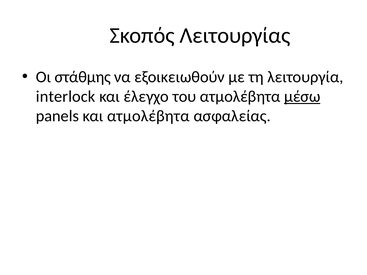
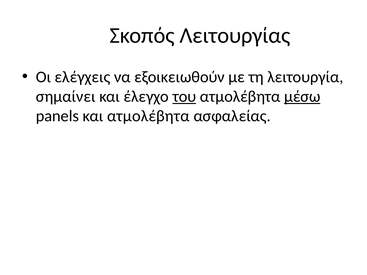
στάθμης: στάθμης -> ελέγχεις (83, 77)
interlock: interlock -> σημαίνει (66, 97)
του underline: none -> present (184, 97)
